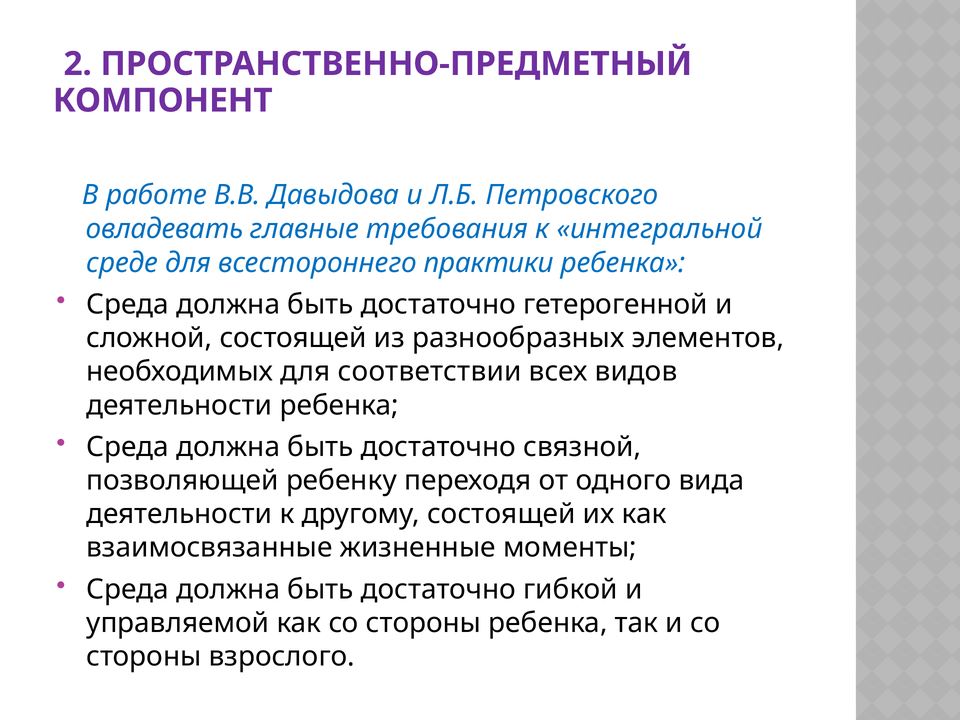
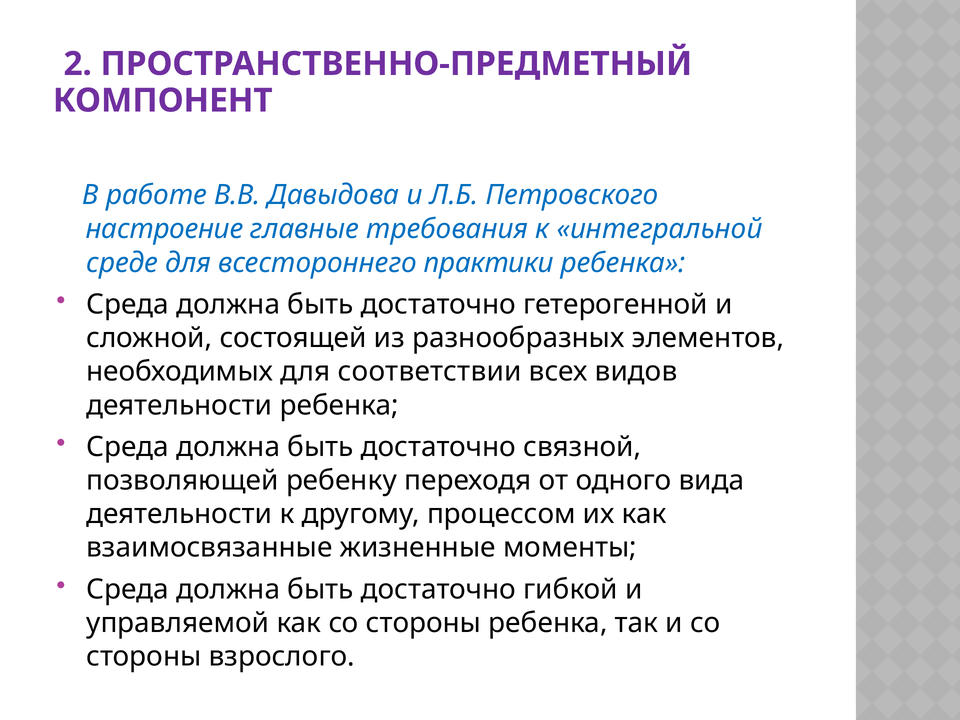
овладевать: овладевать -> настроение (165, 229)
другому состоящей: состоящей -> процессом (501, 514)
